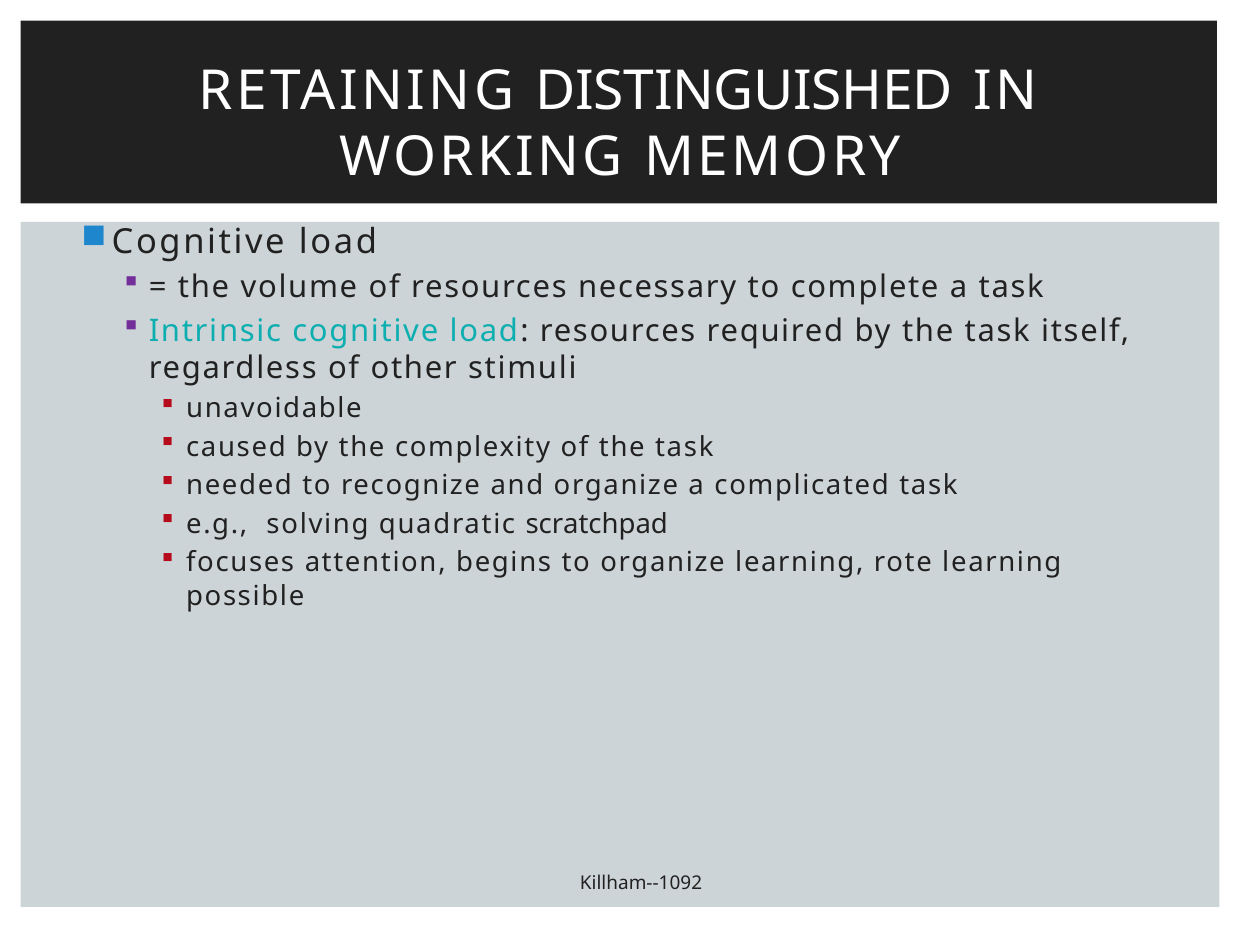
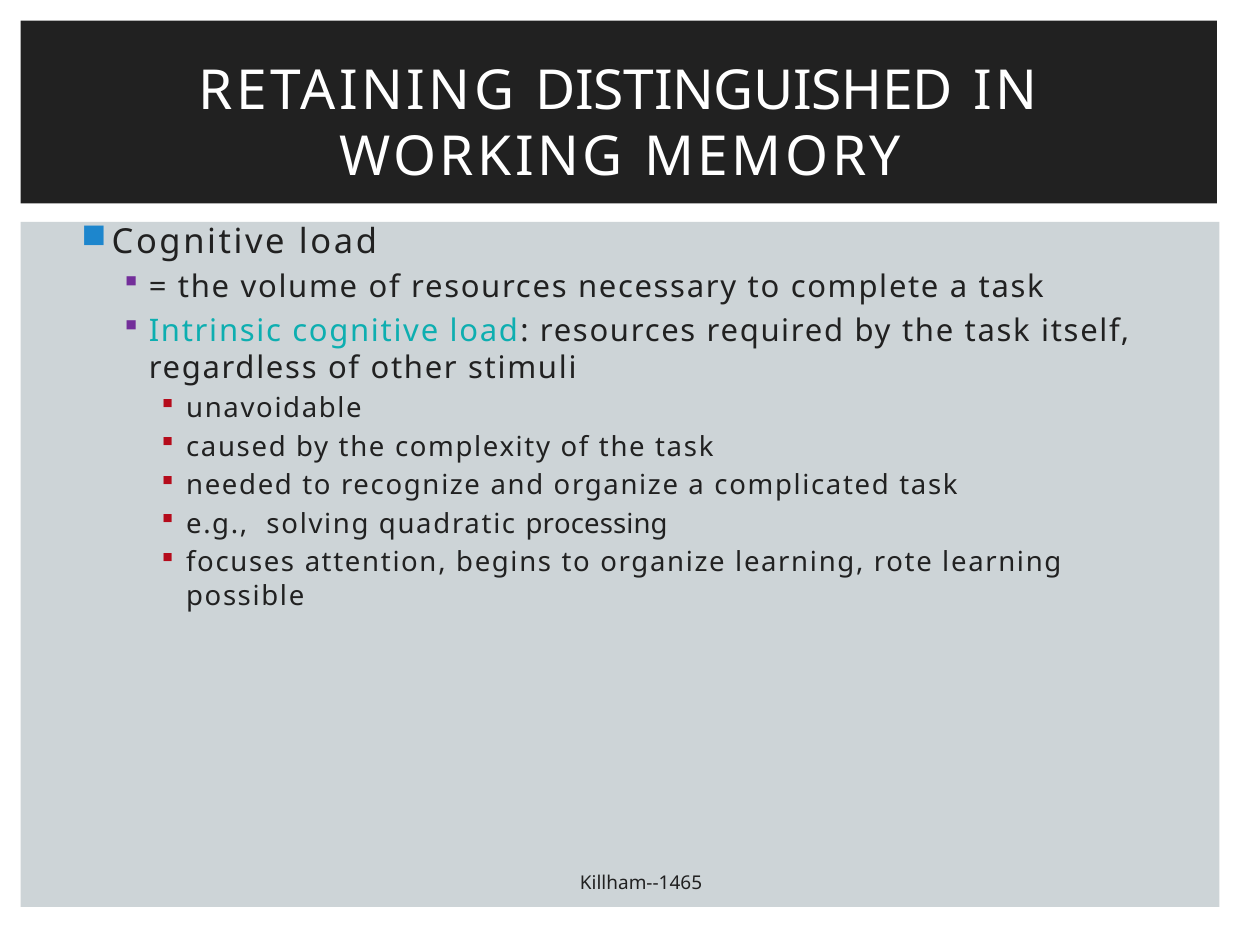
scratchpad: scratchpad -> processing (597, 524)
Killham--1092: Killham--1092 -> Killham--1465 (641, 883)
